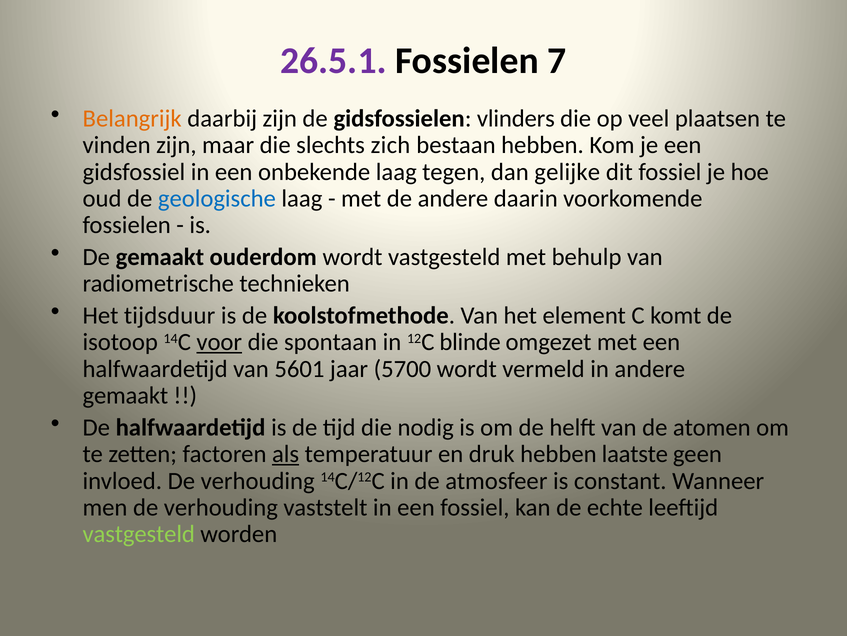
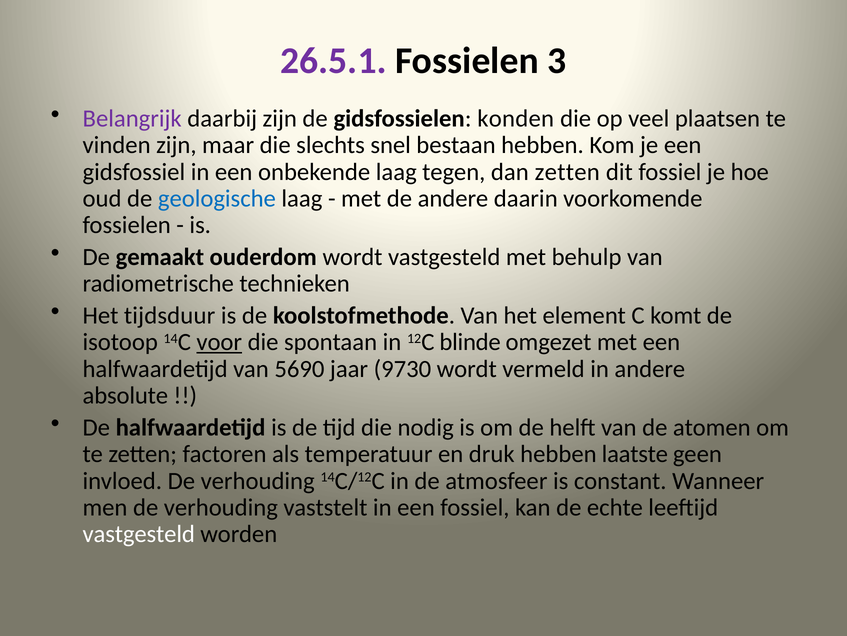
7: 7 -> 3 (557, 61)
Belangrijk colour: orange -> purple (132, 118)
vlinders: vlinders -> konden (516, 118)
zich: zich -> snel (391, 145)
dan gelijke: gelijke -> zetten (567, 172)
5601: 5601 -> 5690 (299, 369)
5700: 5700 -> 9730 (402, 369)
gemaakt: gemaakt -> absolute (125, 395)
als underline: present -> none (286, 454)
vastgesteld colour: light green -> white (139, 534)
